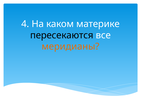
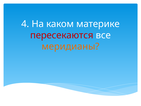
пересекаются colour: black -> red (62, 35)
